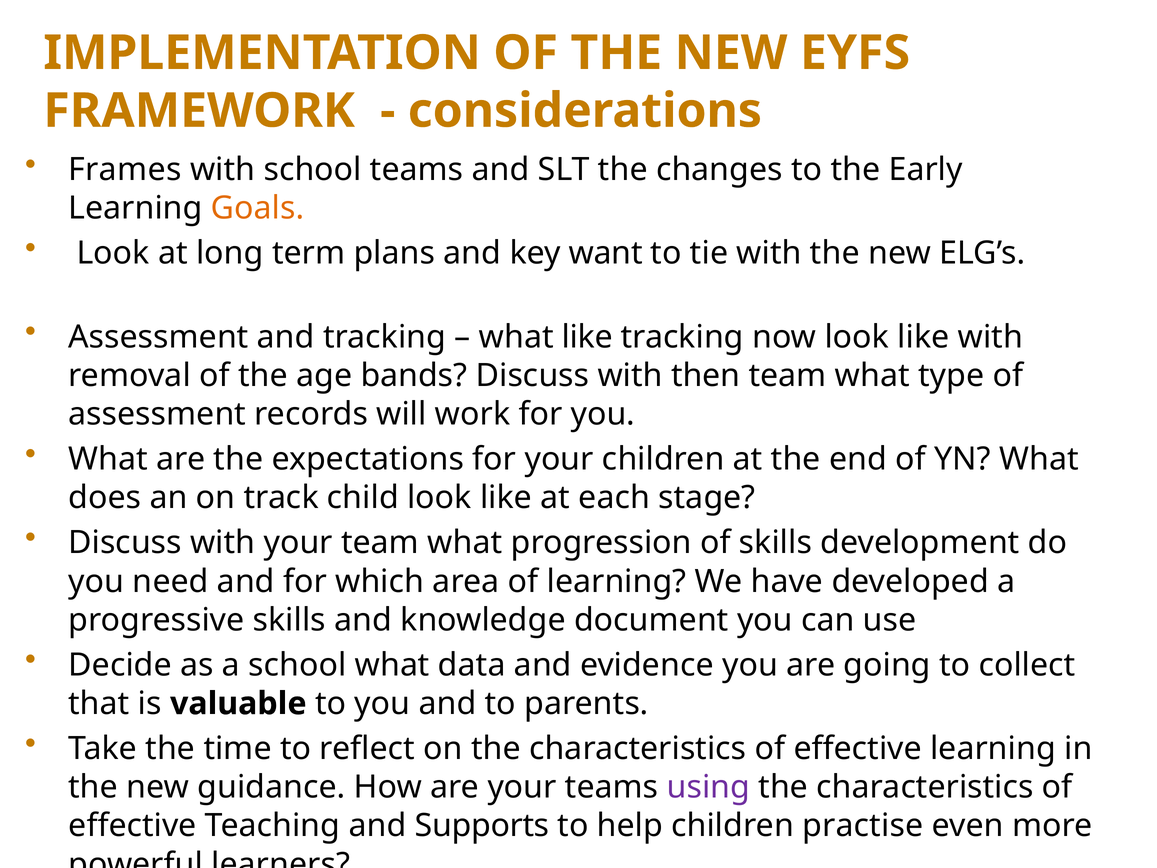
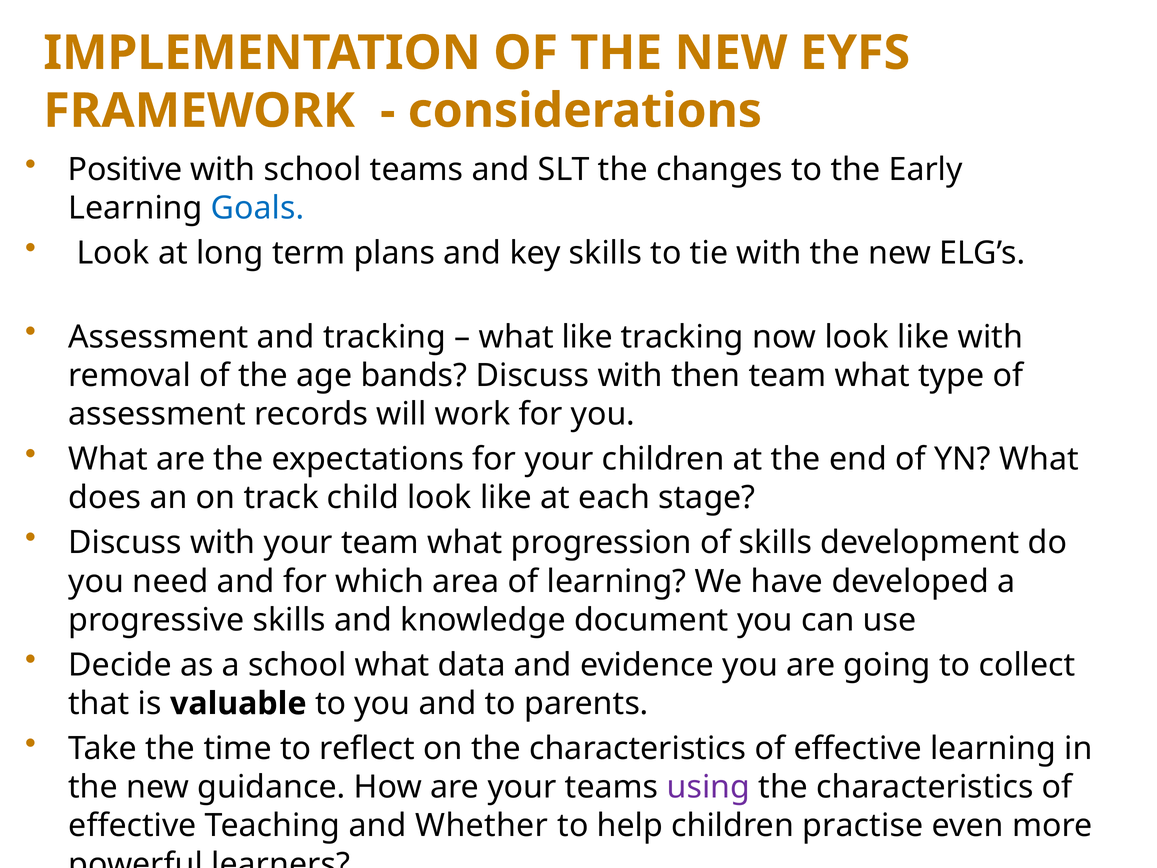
Frames: Frames -> Positive (125, 170)
Goals colour: orange -> blue (258, 208)
key want: want -> skills (606, 253)
Supports: Supports -> Whether (482, 826)
